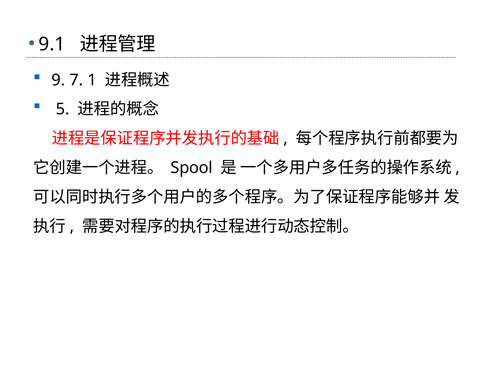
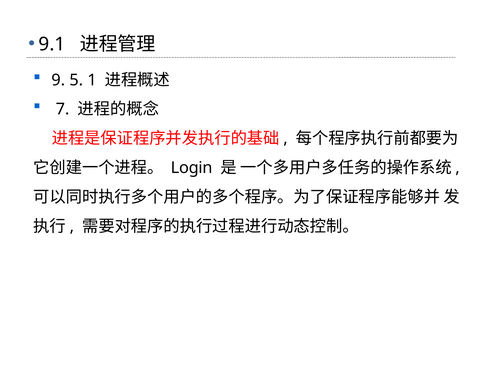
7: 7 -> 5 (76, 80)
5: 5 -> 7 (63, 109)
Spool: Spool -> Login (192, 168)
